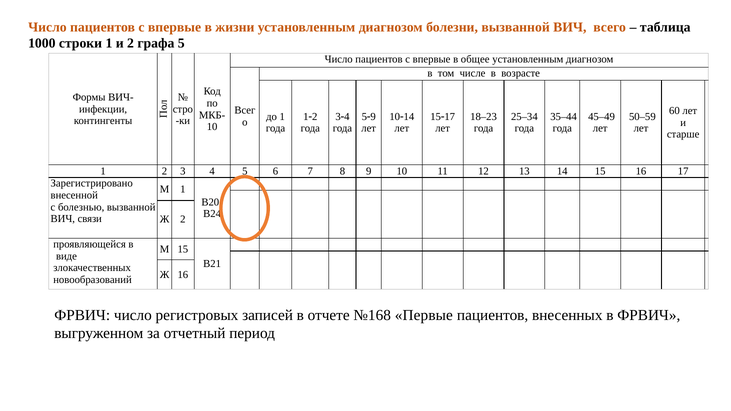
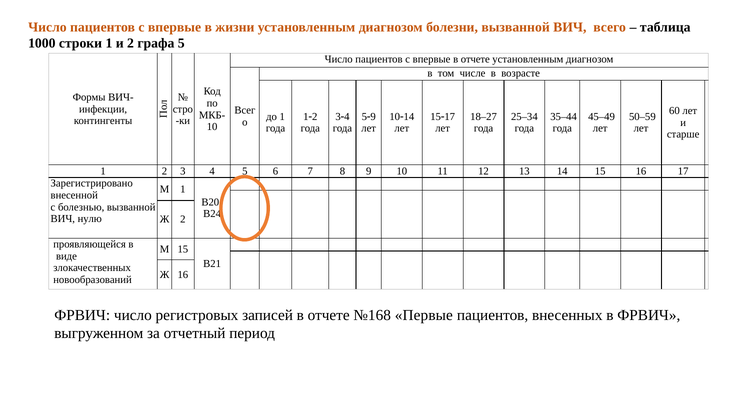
впервые в общее: общее -> отчете (475, 59)
18–23: 18–23 -> 18–27 (484, 117)
связи: связи -> нулю (90, 219)
